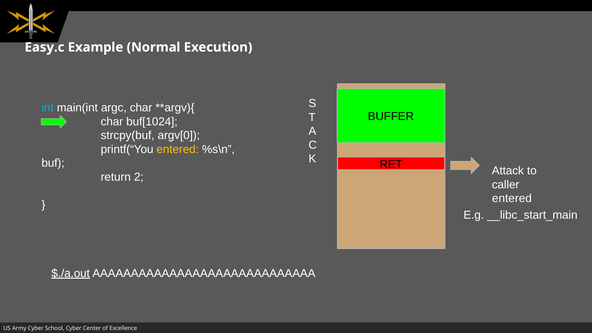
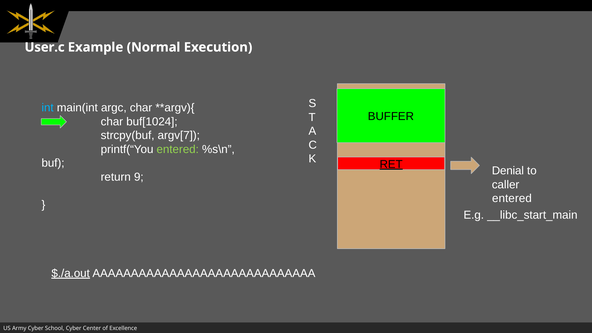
Easy.c: Easy.c -> User.c (45, 47)
argv[0: argv[0 -> argv[7 (179, 135)
entered colour: yellow -> light green (178, 149)
RET underline: none -> present (391, 164)
Attack: Attack -> Denial (508, 171)
2: 2 -> 9 (139, 177)
